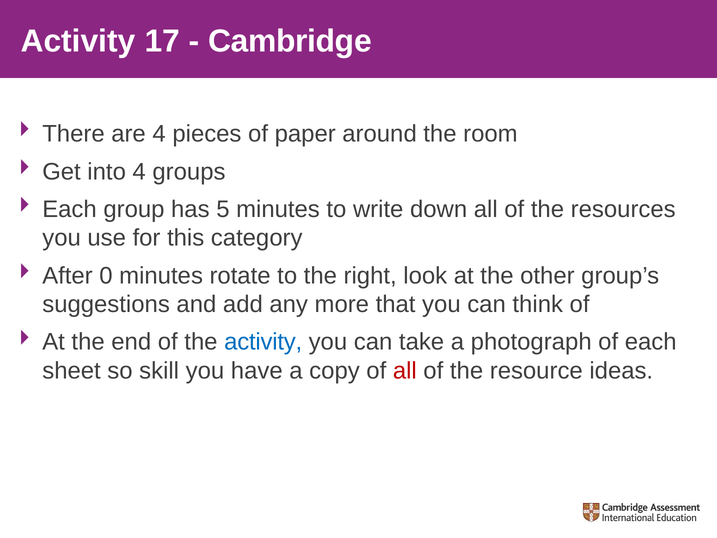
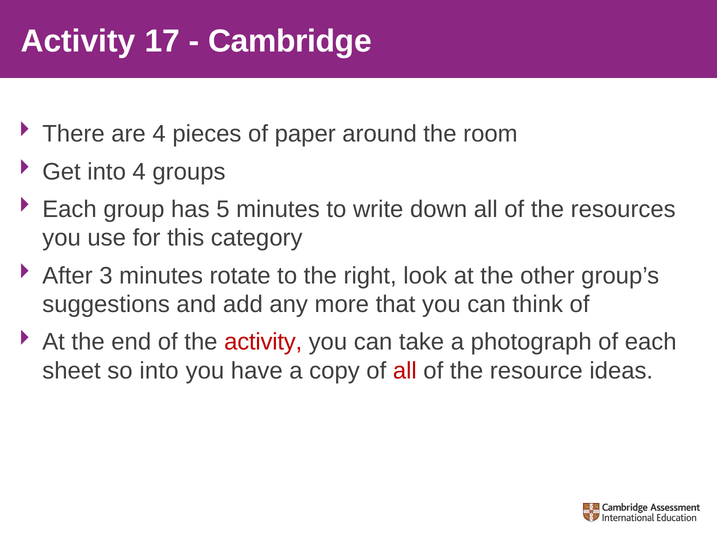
0: 0 -> 3 (106, 276)
activity colour: blue -> red (263, 342)
so skill: skill -> into (159, 371)
